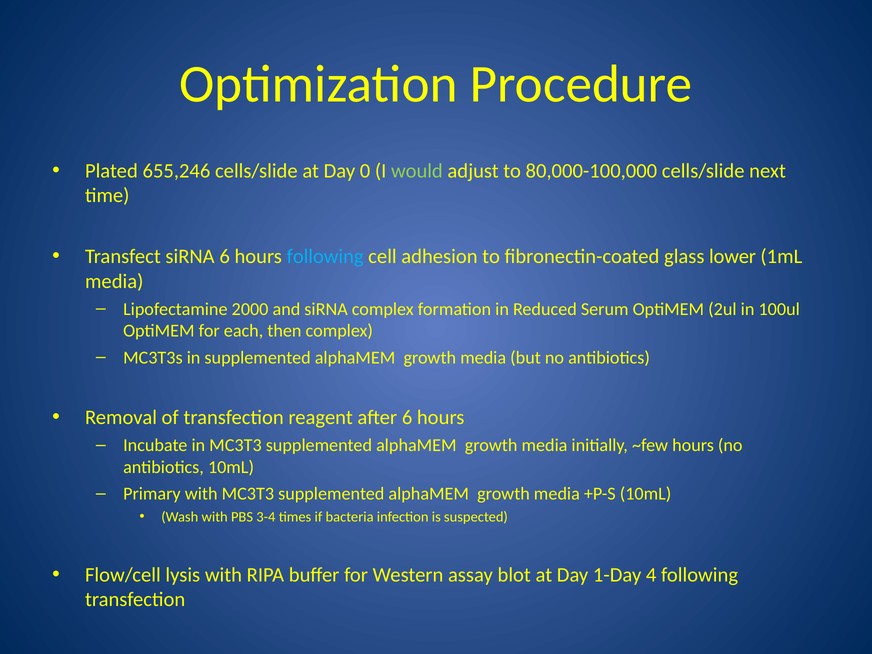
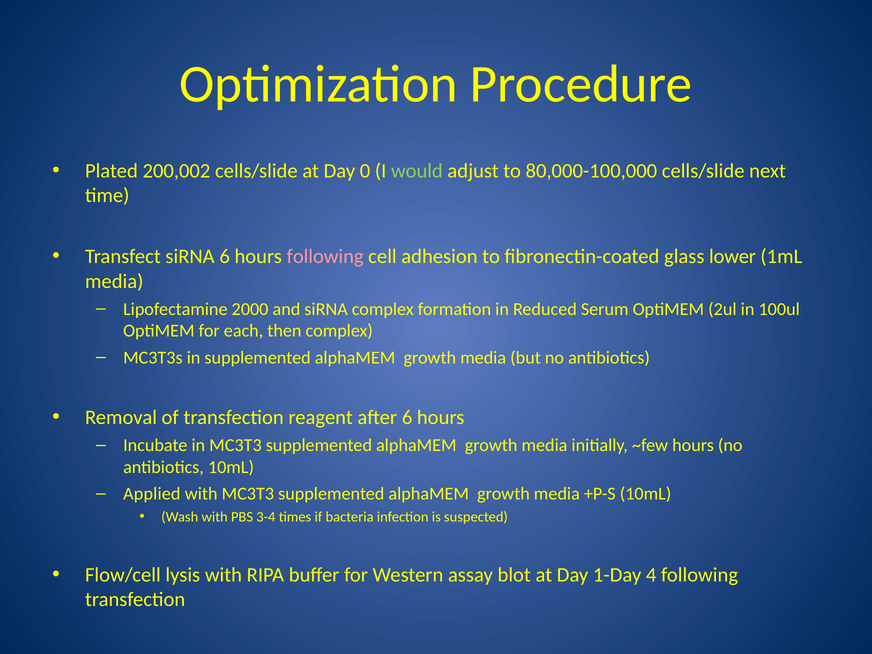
655,246: 655,246 -> 200,002 (176, 171)
following colour: light blue -> pink (325, 257)
Primary: Primary -> Applied (152, 494)
